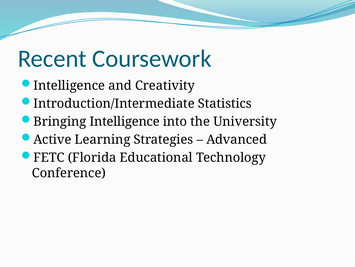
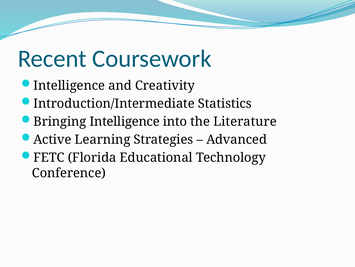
University: University -> Literature (245, 121)
